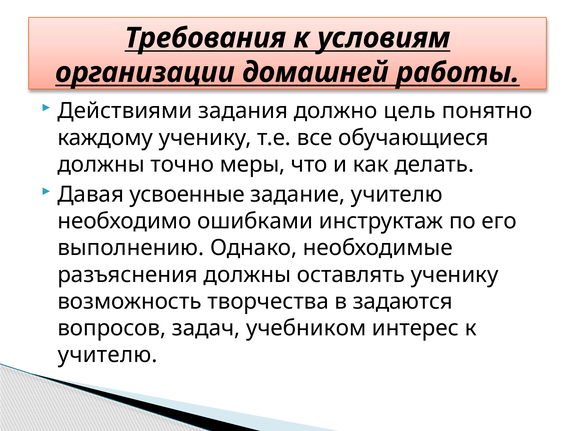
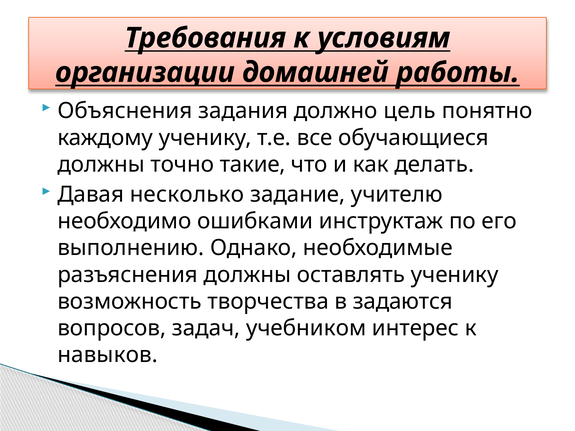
Действиями: Действиями -> Объяснения (125, 111)
меры: меры -> такие (253, 164)
усвоенные: усвоенные -> несколько (187, 194)
учителю: учителю -> навыков (108, 355)
